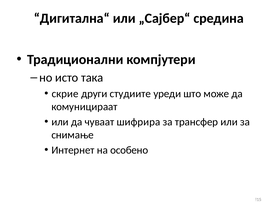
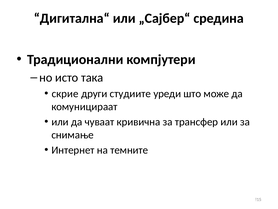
шифрира: шифрира -> кривична (139, 122)
особено: особено -> темните (129, 150)
